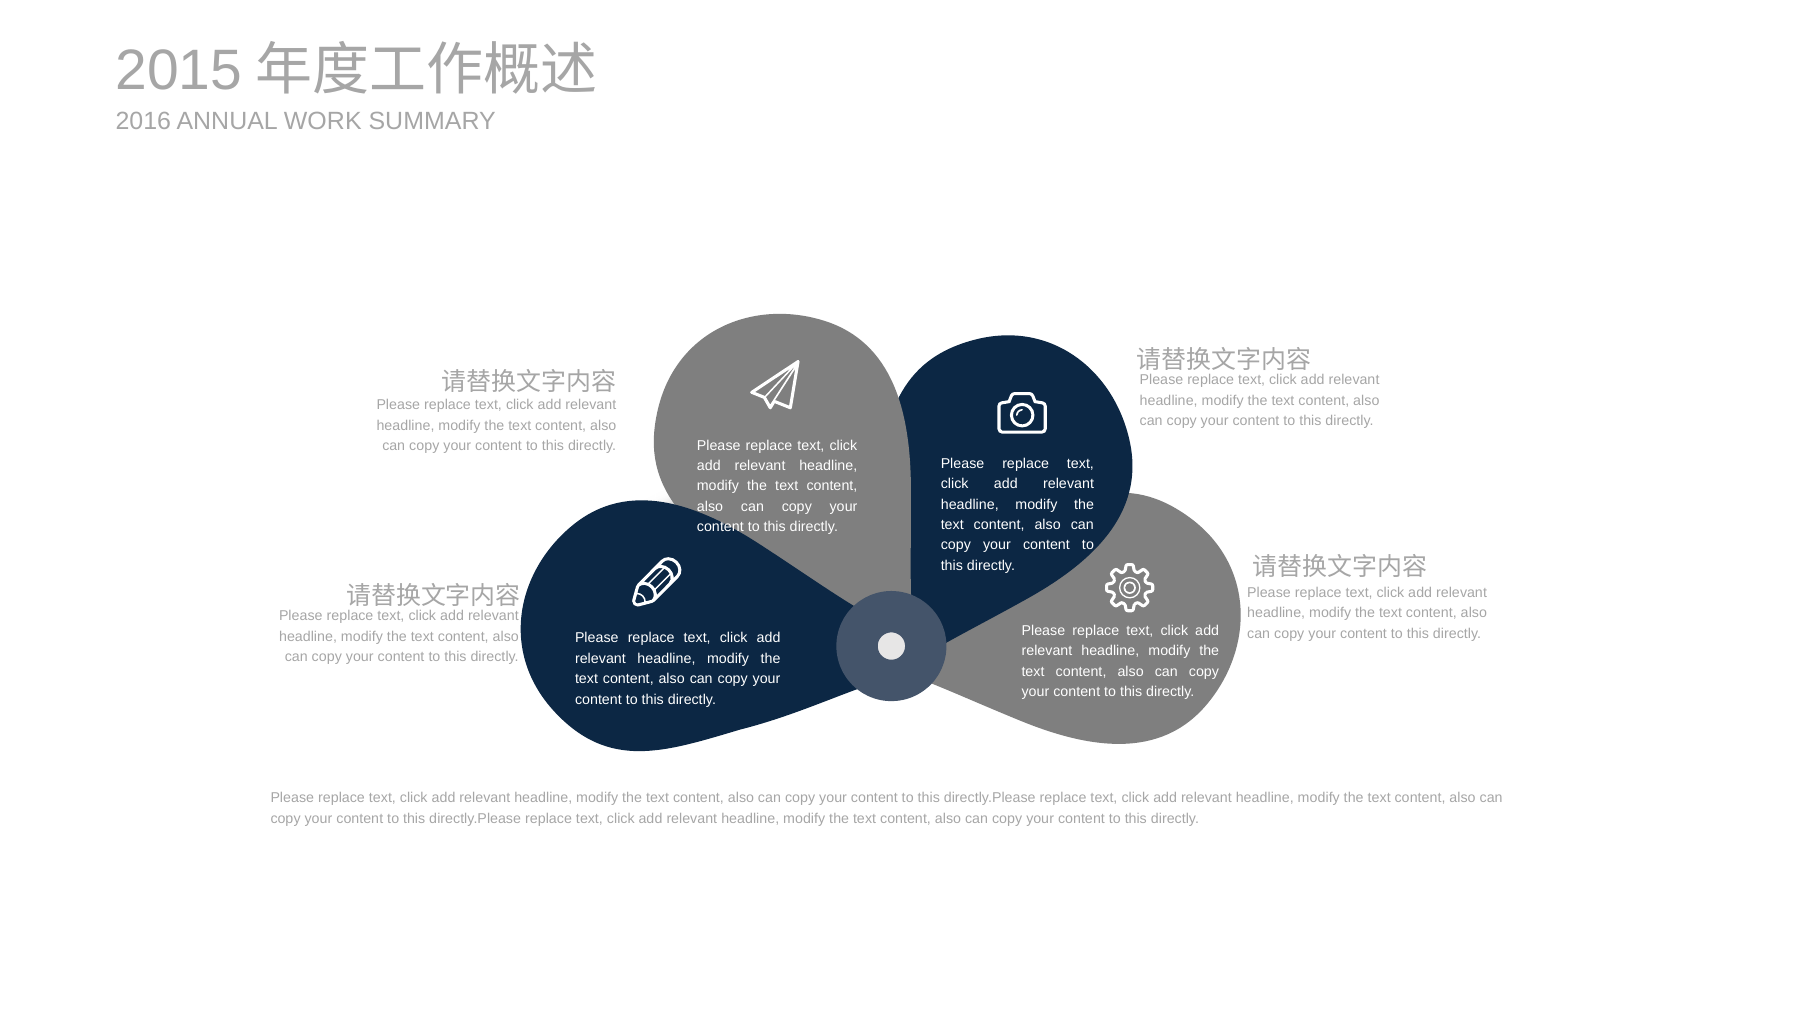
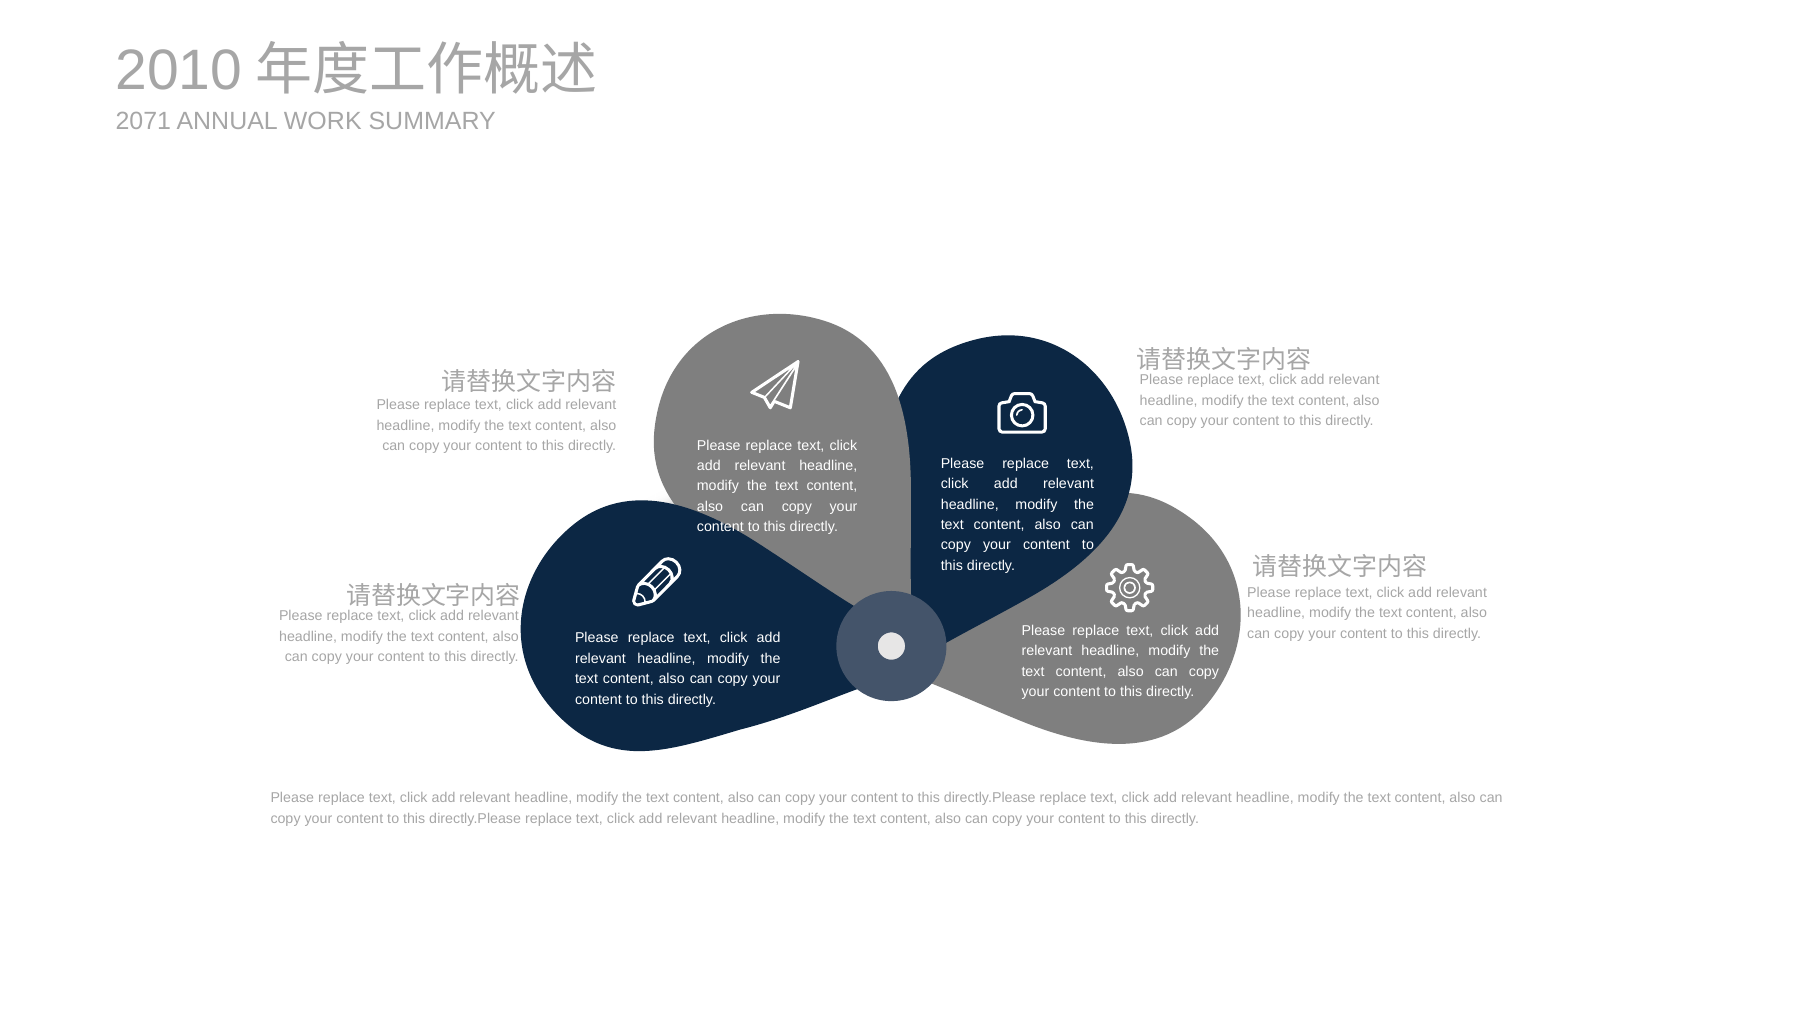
2015: 2015 -> 2010 (179, 71)
2016: 2016 -> 2071 (143, 121)
